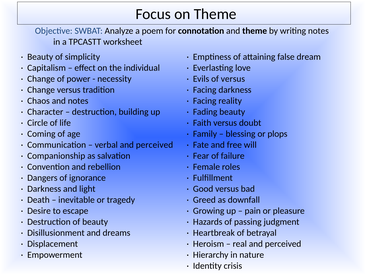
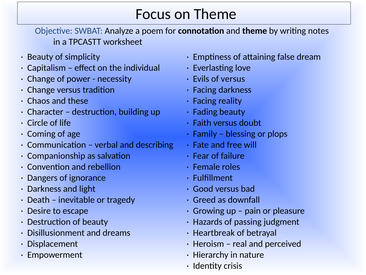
and notes: notes -> these (78, 101)
verbal and perceived: perceived -> describing (155, 145)
